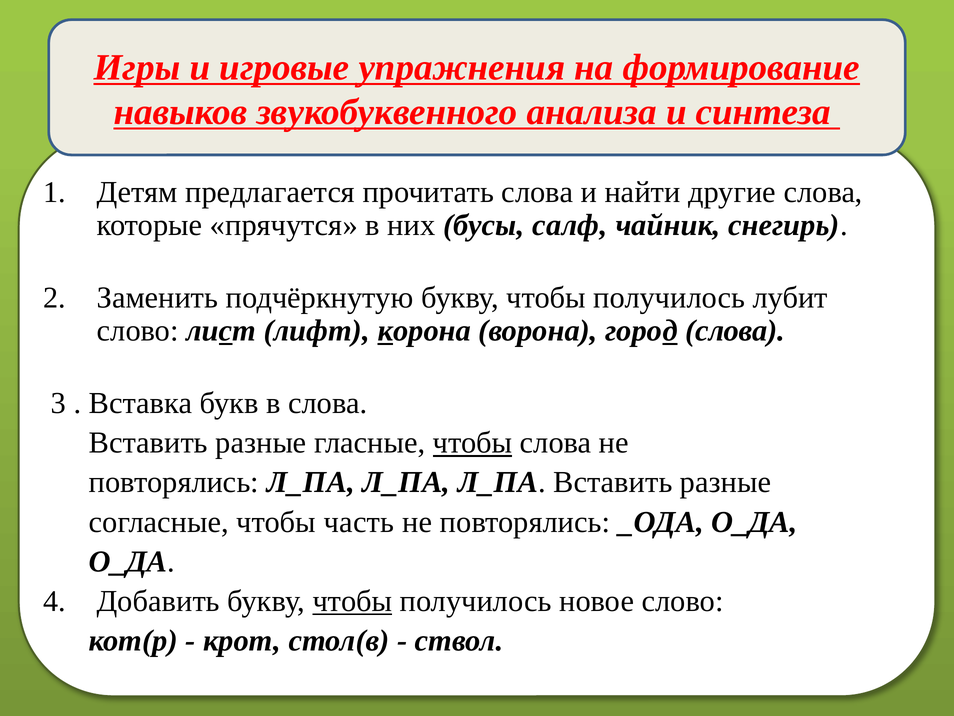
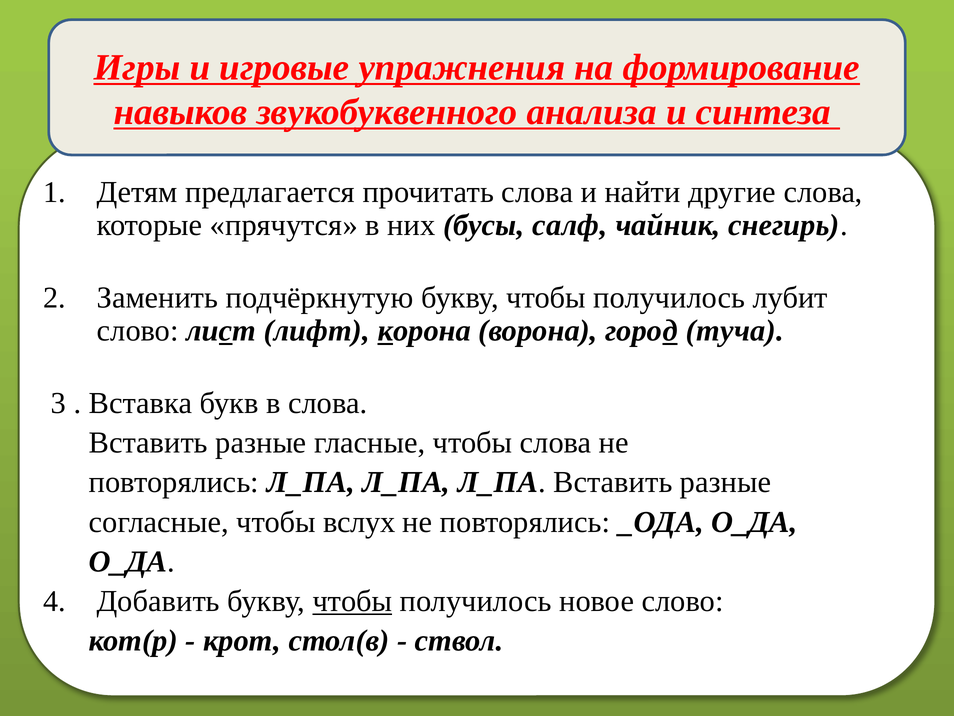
город слова: слова -> туча (735, 330)
чтобы underline: present -> none (473, 442)
часть: часть -> вслух (359, 522)
